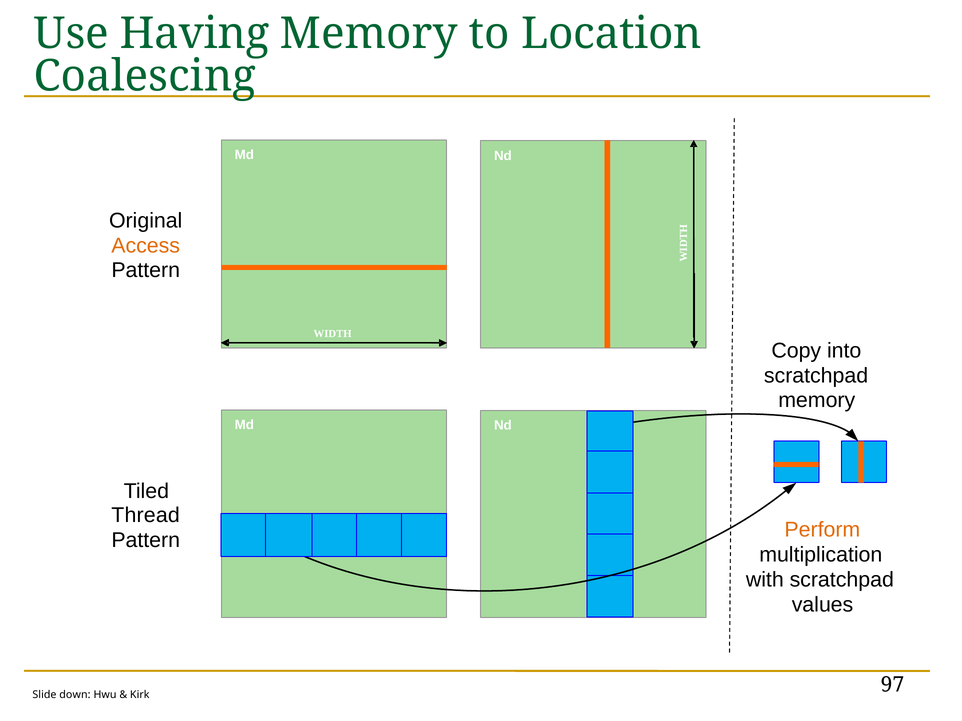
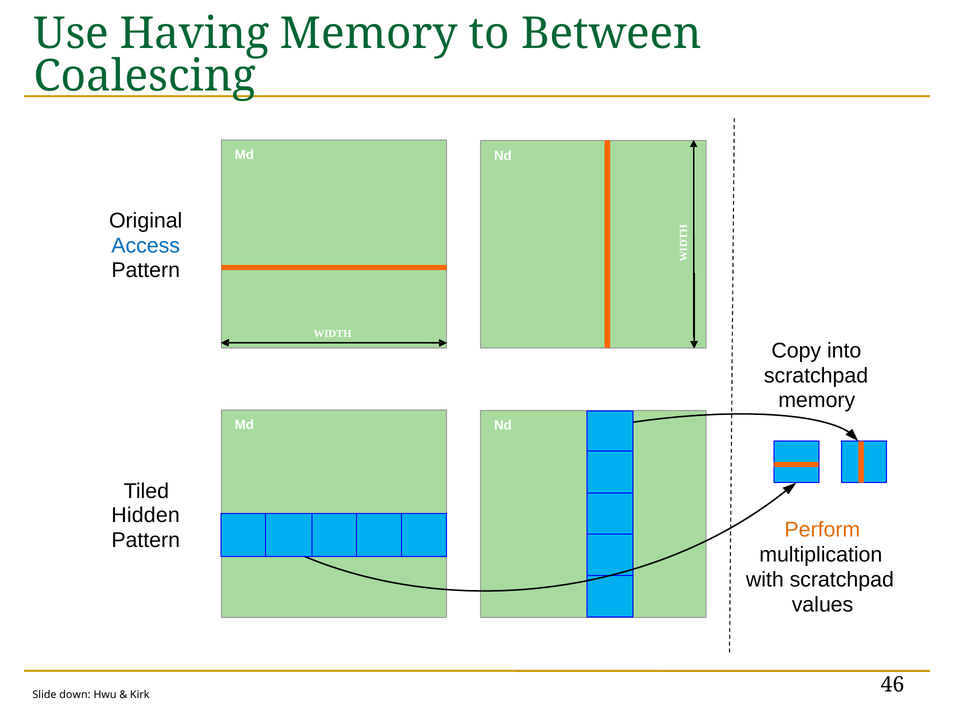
Location: Location -> Between (611, 34)
Access colour: orange -> blue (146, 246)
Thread: Thread -> Hidden (146, 516)
97: 97 -> 46 (892, 685)
